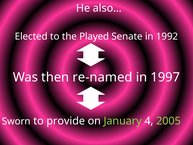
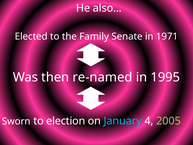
Played: Played -> Family (94, 36)
1992: 1992 -> 1971 (167, 36)
1997: 1997 -> 1995 (165, 77)
provide: provide -> election (66, 121)
January colour: light green -> light blue (123, 121)
